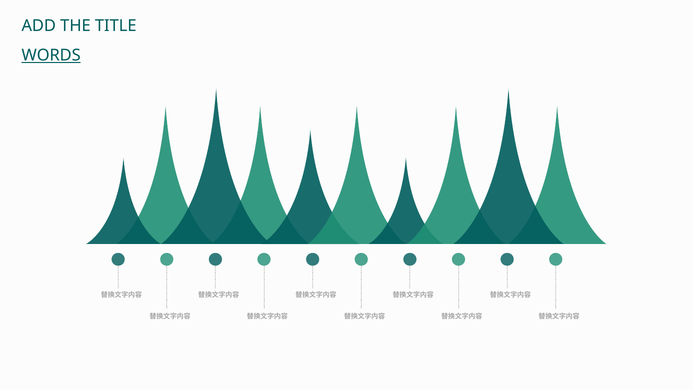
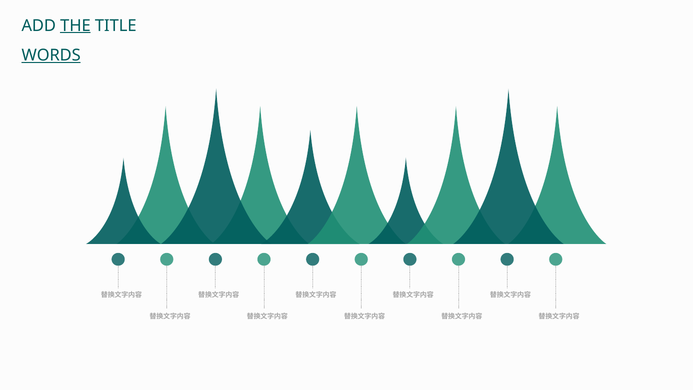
THE underline: none -> present (75, 26)
